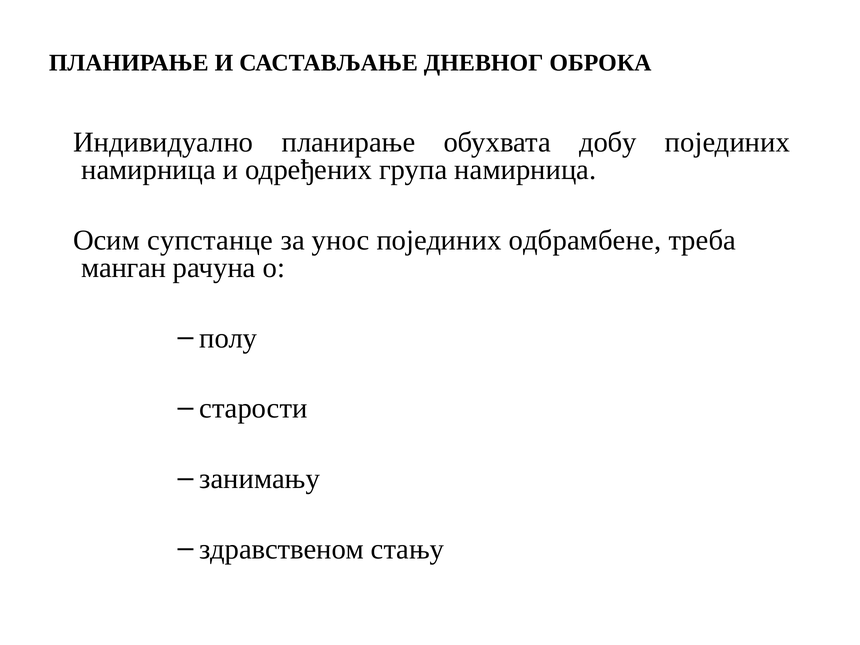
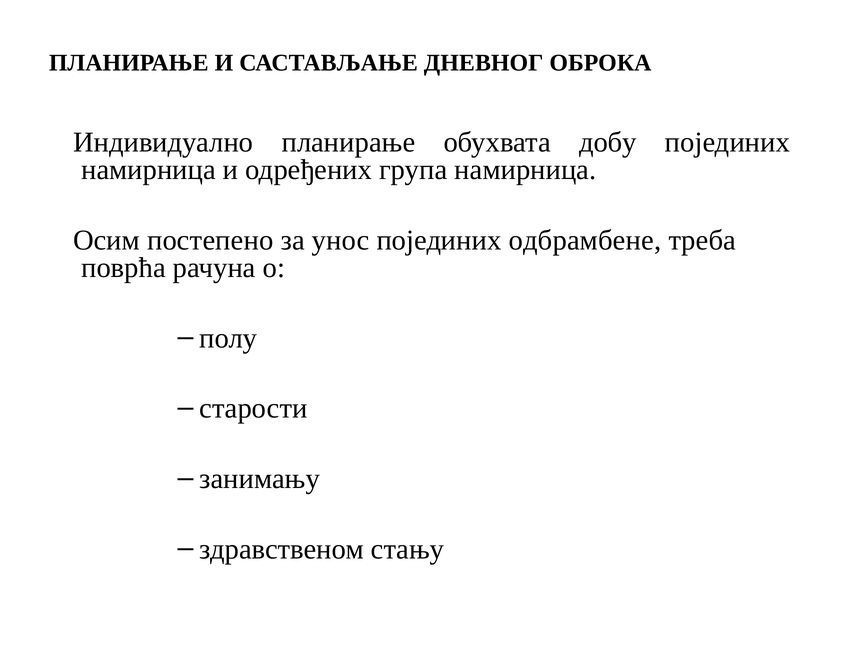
супстанце: супстанце -> постепено (210, 240)
манган: манган -> поврћа (123, 268)
